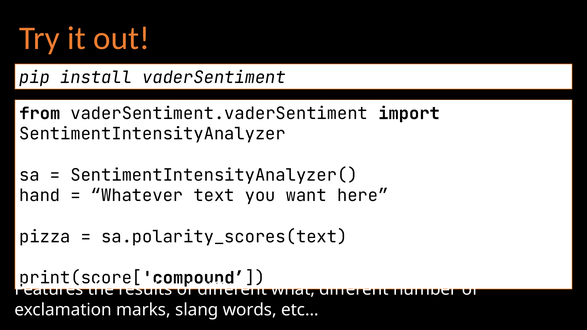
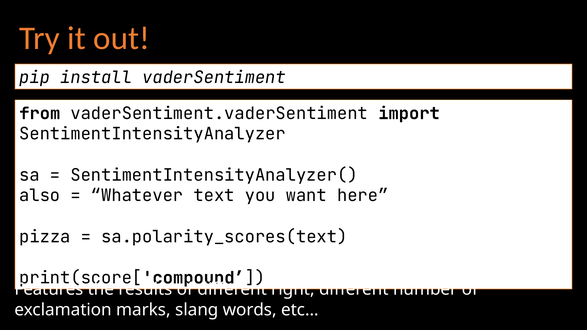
hand: hand -> also (40, 196)
what: what -> right (293, 289)
